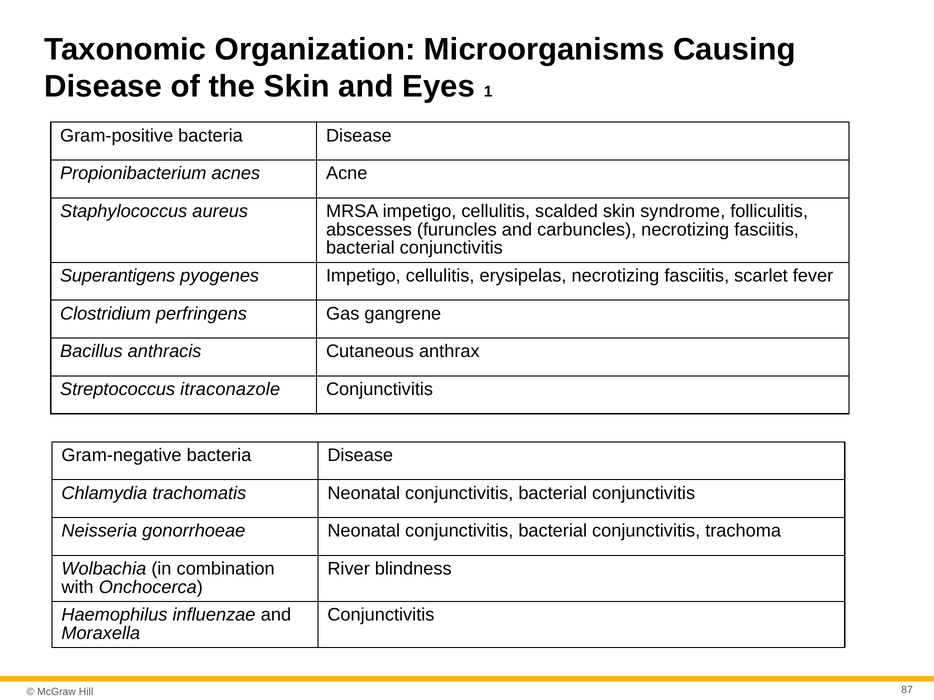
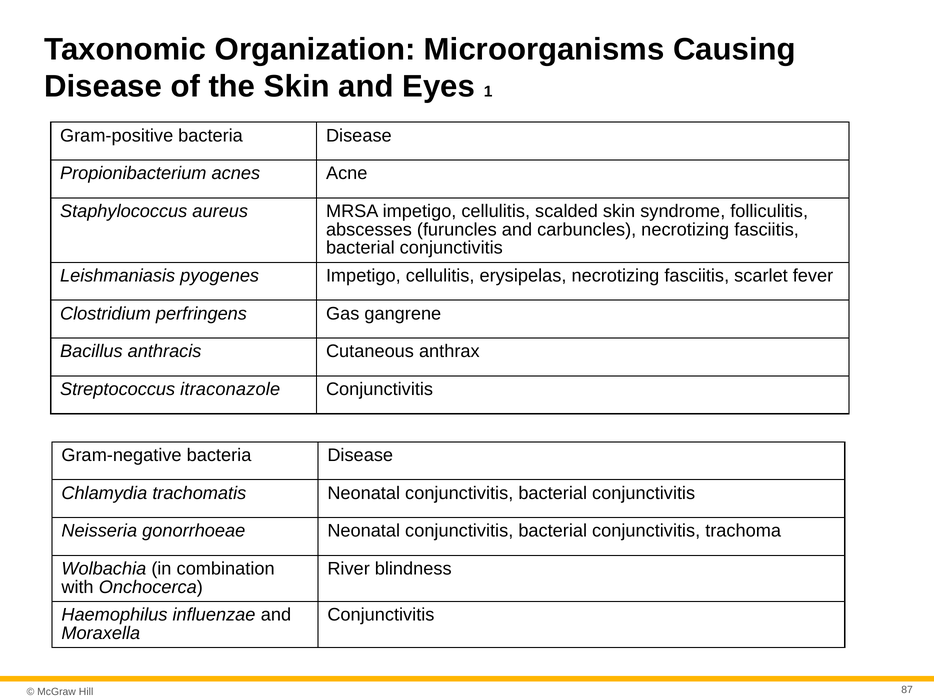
Superantigens: Superantigens -> Leishmaniasis (118, 276)
